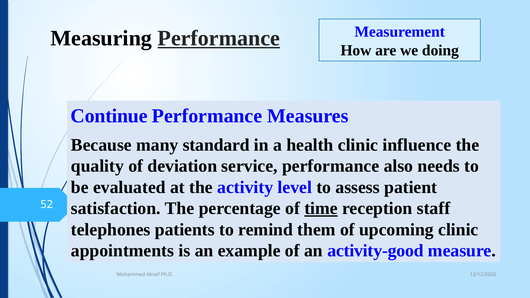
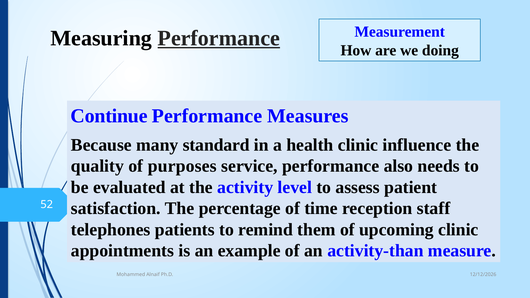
deviation: deviation -> purposes (182, 166)
time underline: present -> none (321, 209)
activity-good: activity-good -> activity-than (375, 251)
